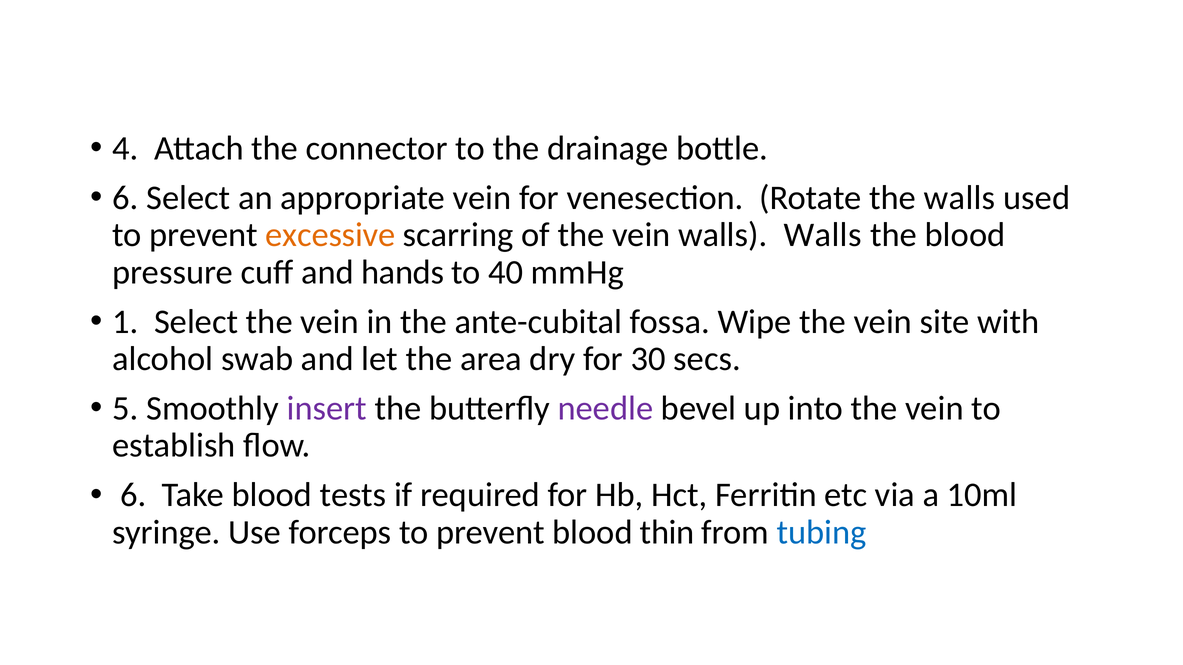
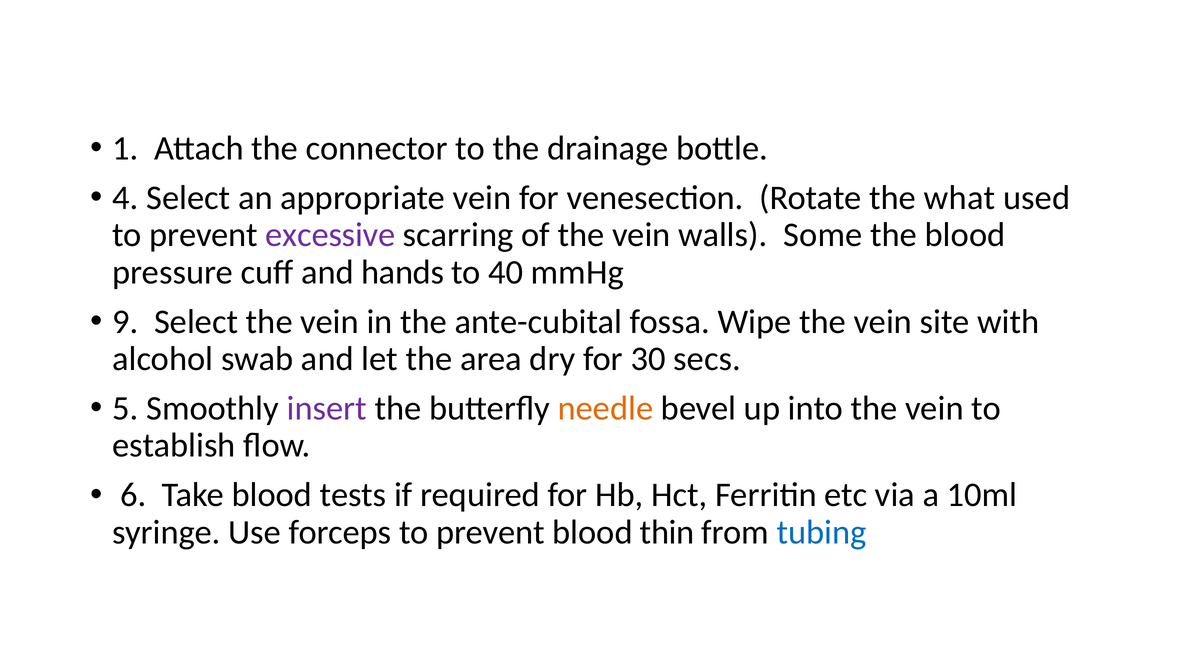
4: 4 -> 1 (125, 148)
6: 6 -> 4 (125, 198)
the walls: walls -> what (960, 198)
excessive colour: orange -> purple (330, 235)
walls Walls: Walls -> Some (823, 235)
1: 1 -> 9 (125, 322)
needle colour: purple -> orange (605, 409)
